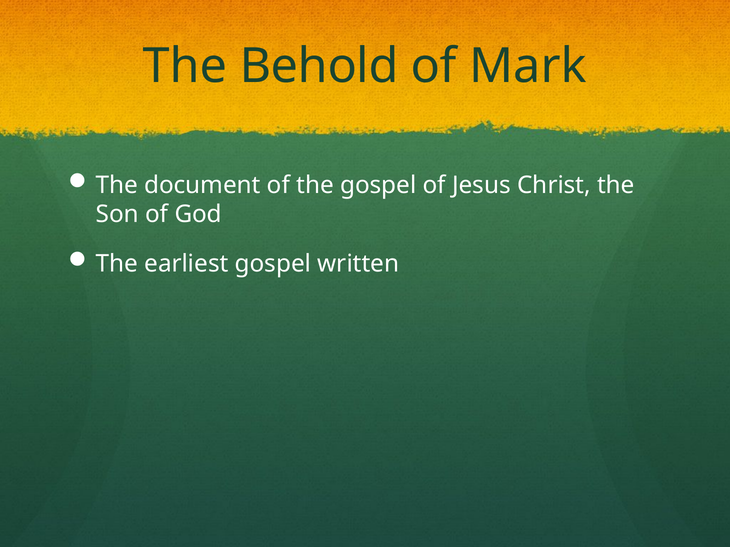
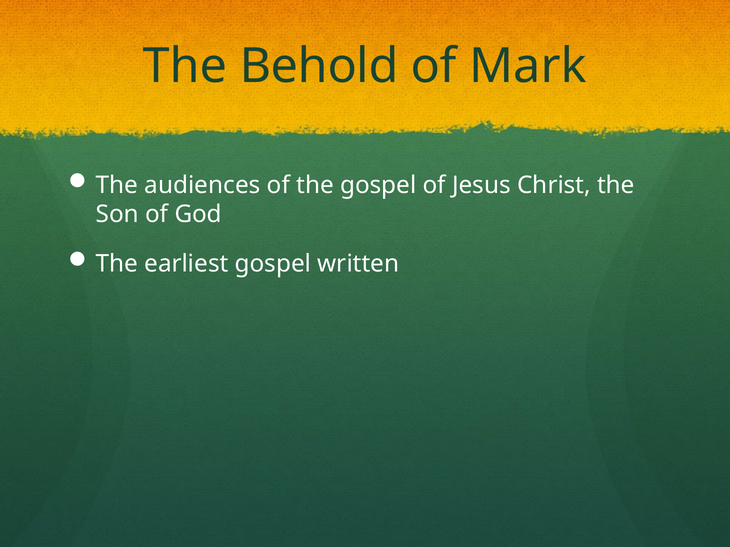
document: document -> audiences (202, 185)
